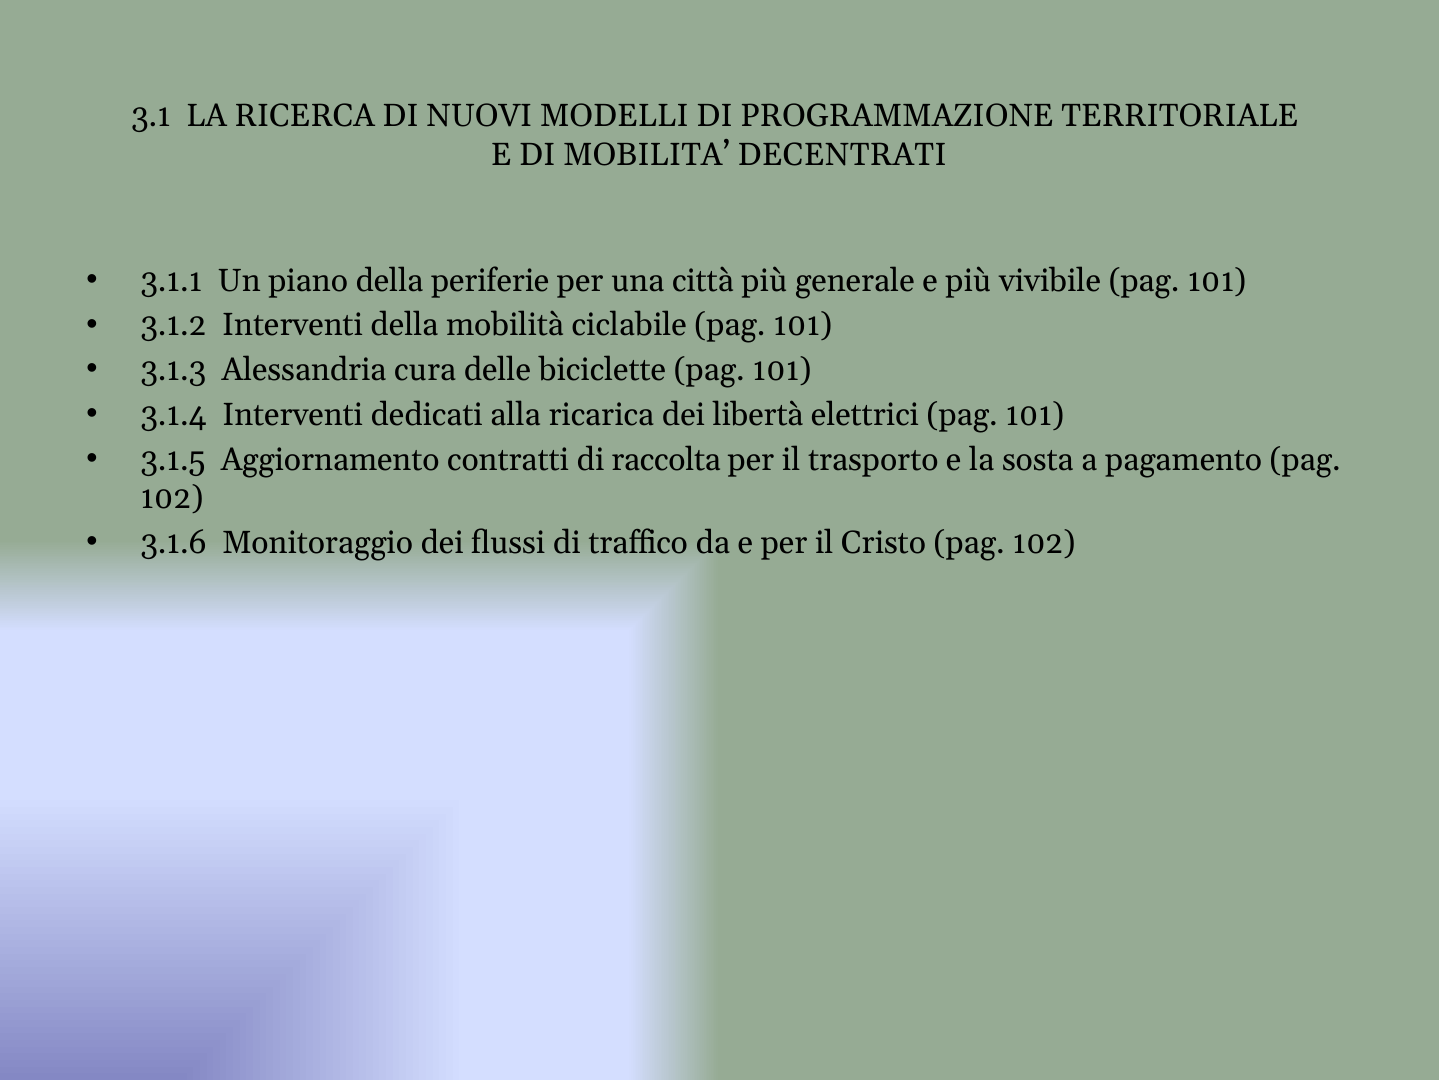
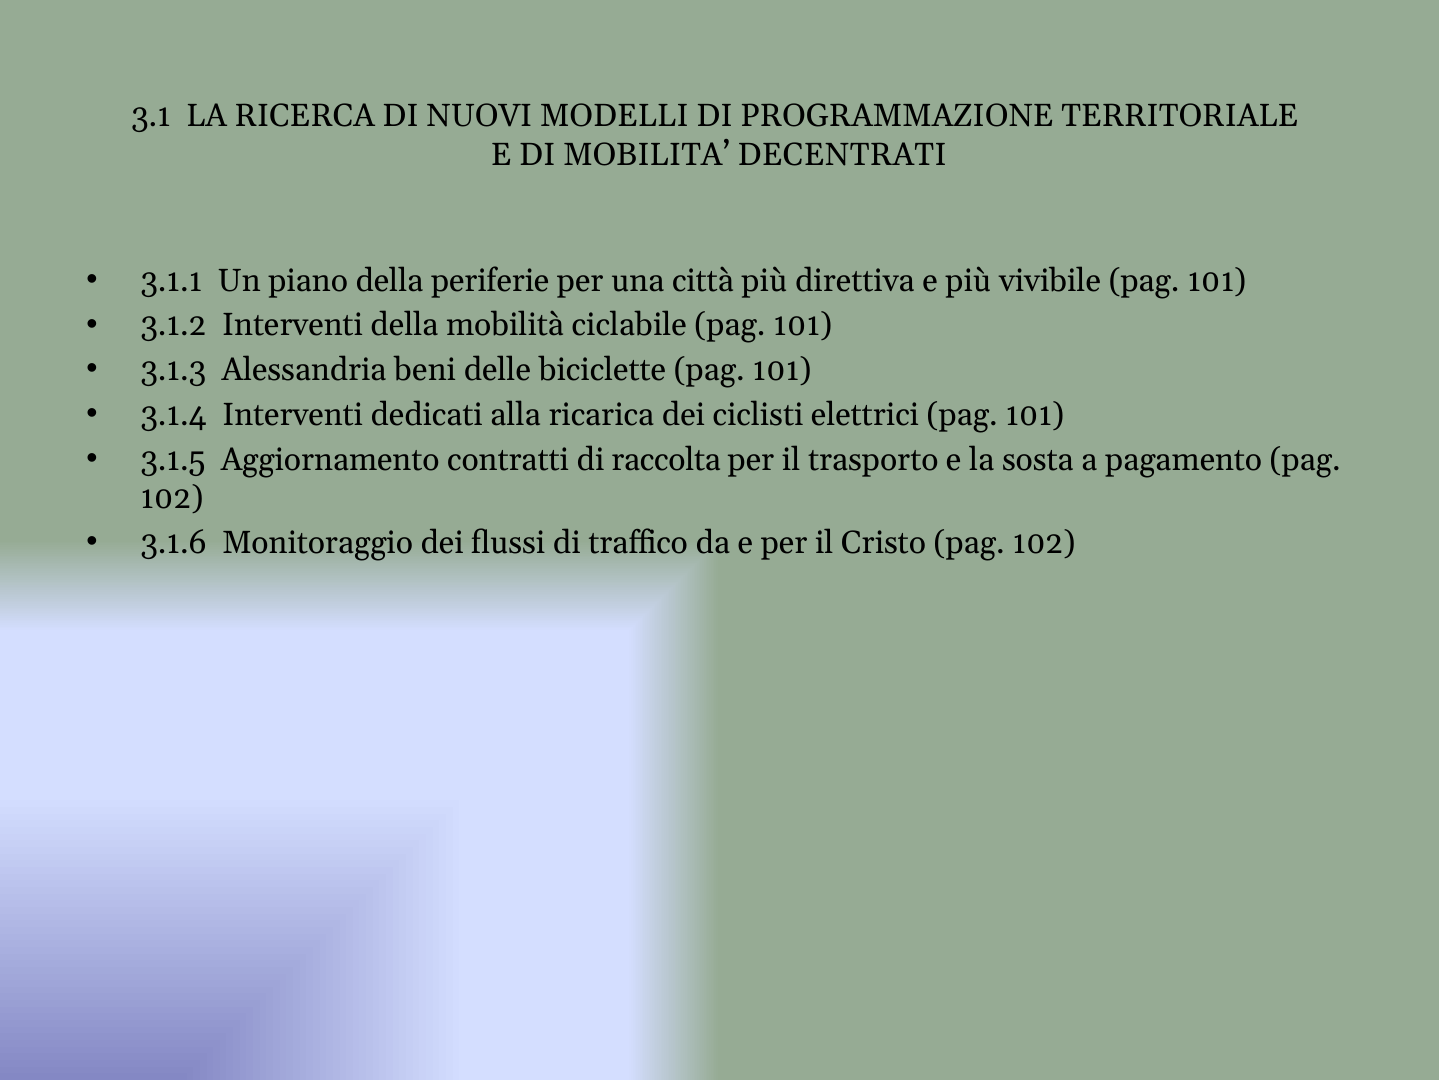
generale: generale -> direttiva (855, 280)
cura: cura -> beni (425, 370)
libertà: libertà -> ciclisti (758, 414)
